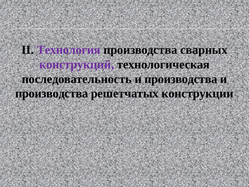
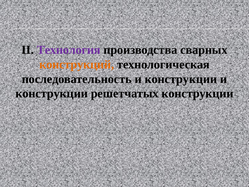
конструкций colour: purple -> orange (77, 64)
последовательность и производства: производства -> конструкции (181, 79)
производства: производства -> конструкции (52, 93)
